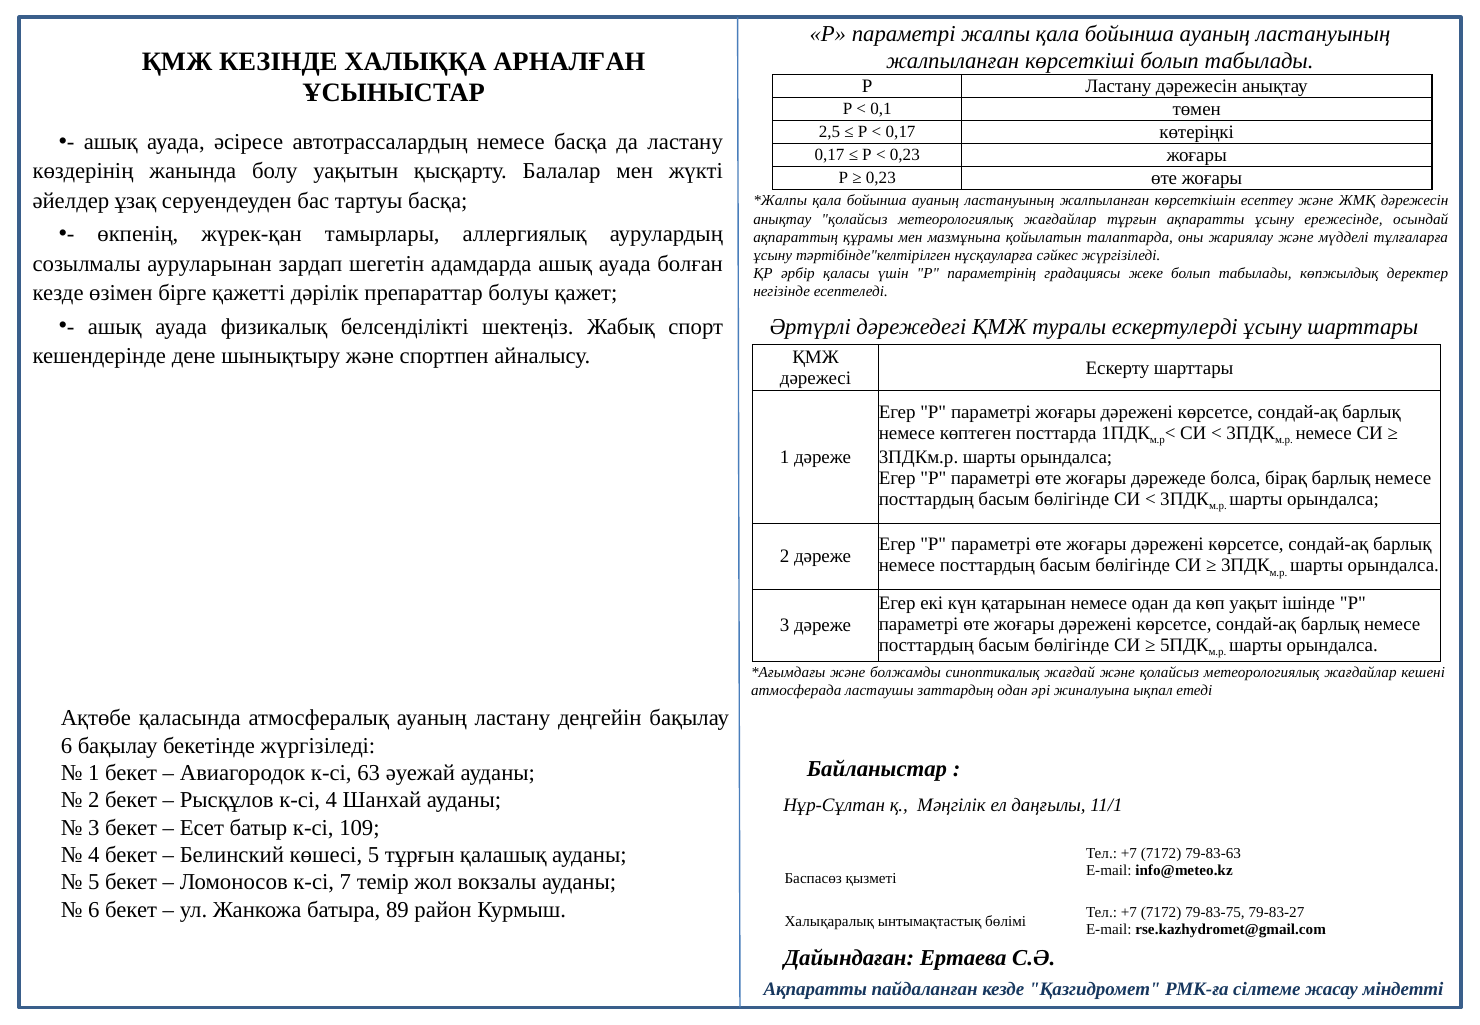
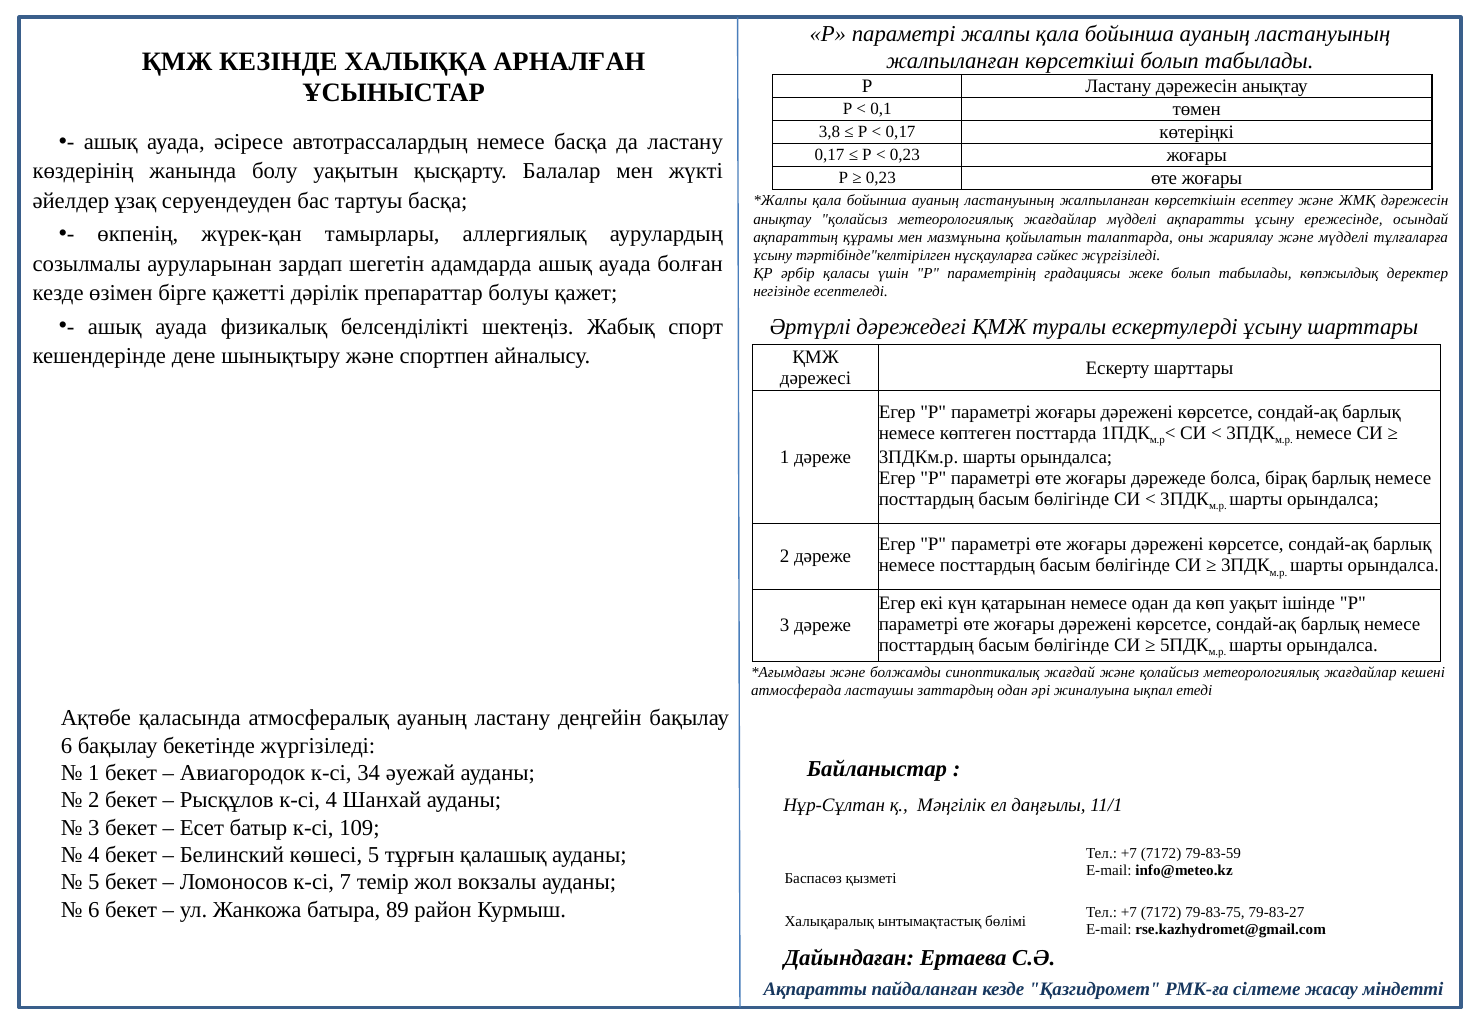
2,5: 2,5 -> 3,8 (829, 132)
жағдайлар тұрғын: тұрғын -> мүдделі (1132, 219)
63: 63 -> 34 (369, 773)
79-83-63: 79-83-63 -> 79-83-59 (1213, 853)
